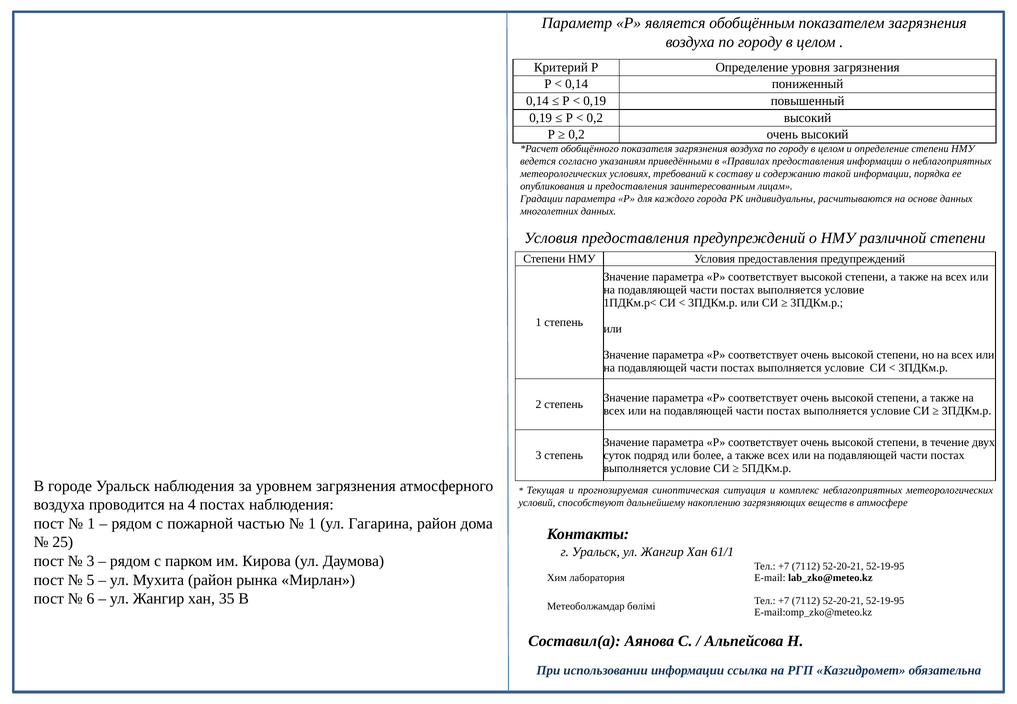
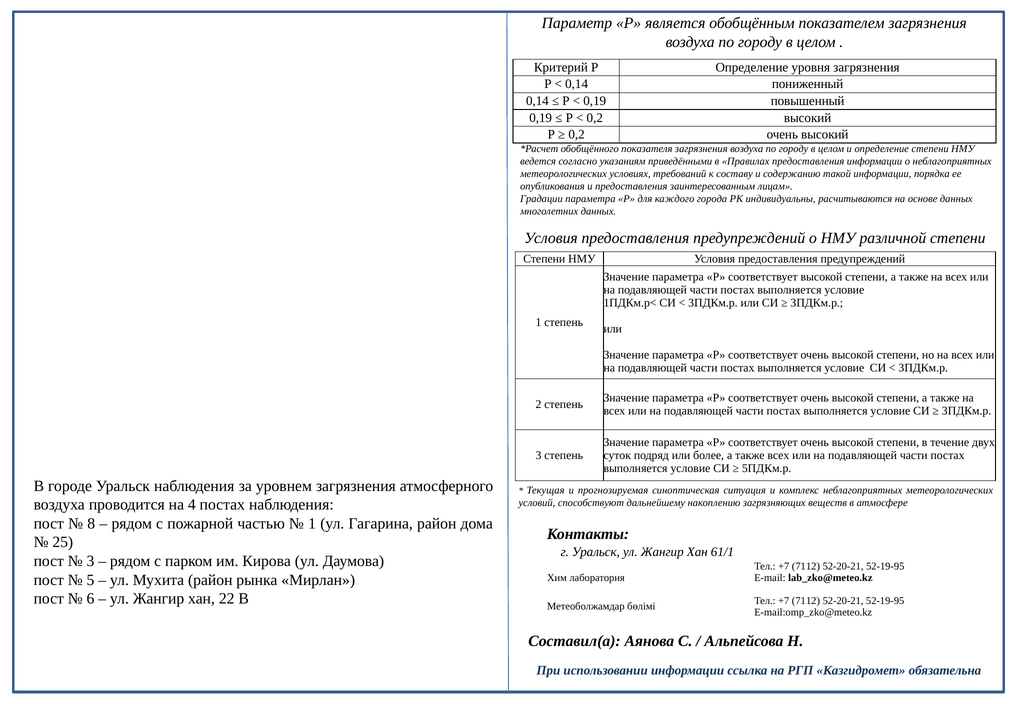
1: 1 -> 8 (91, 524)
35: 35 -> 22 (227, 599)
